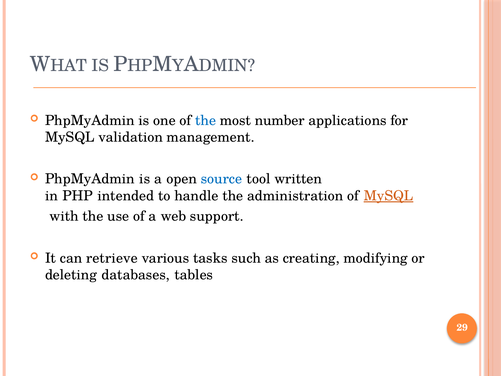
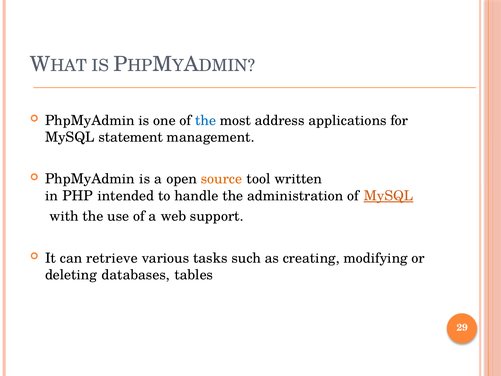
number: number -> address (280, 120)
validation: validation -> statement (131, 137)
source colour: blue -> orange (221, 179)
